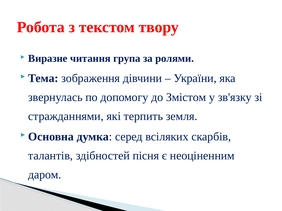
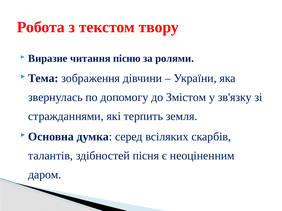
група: група -> пісню (127, 59)
